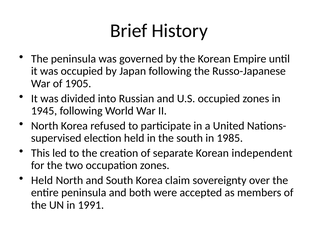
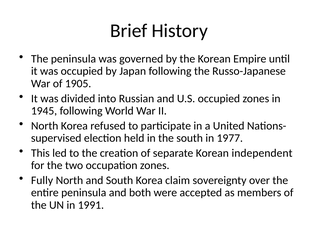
1985: 1985 -> 1977 (230, 138)
Held: Held -> Fully (42, 181)
